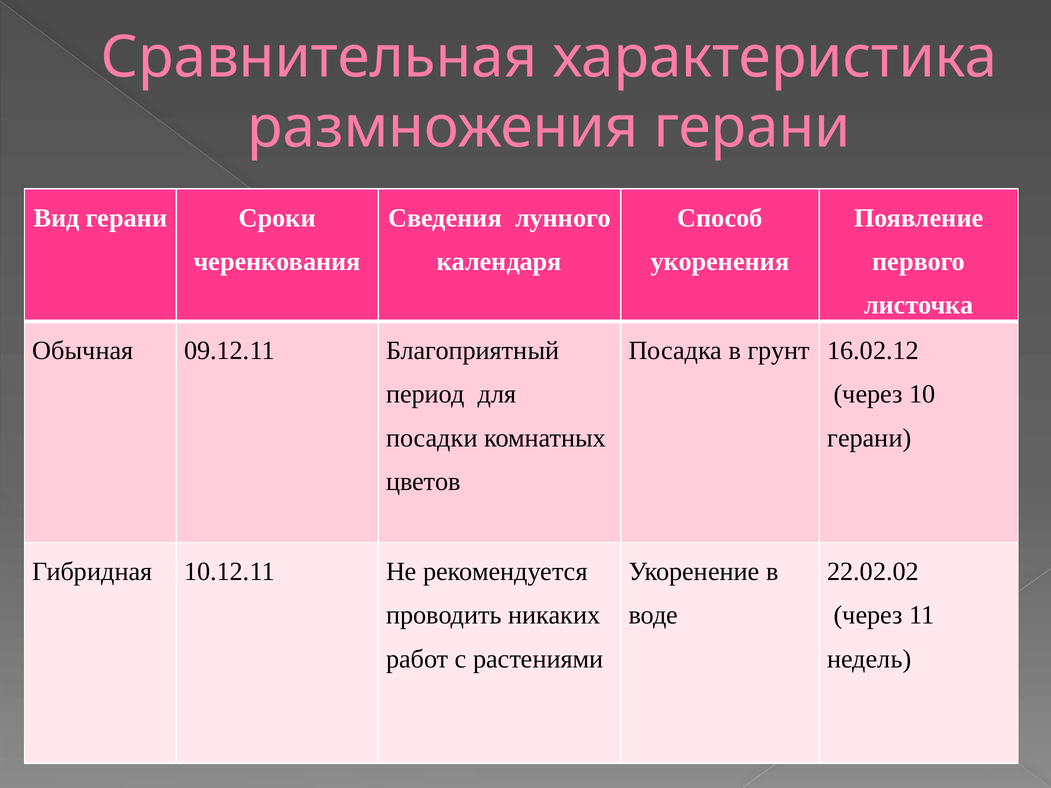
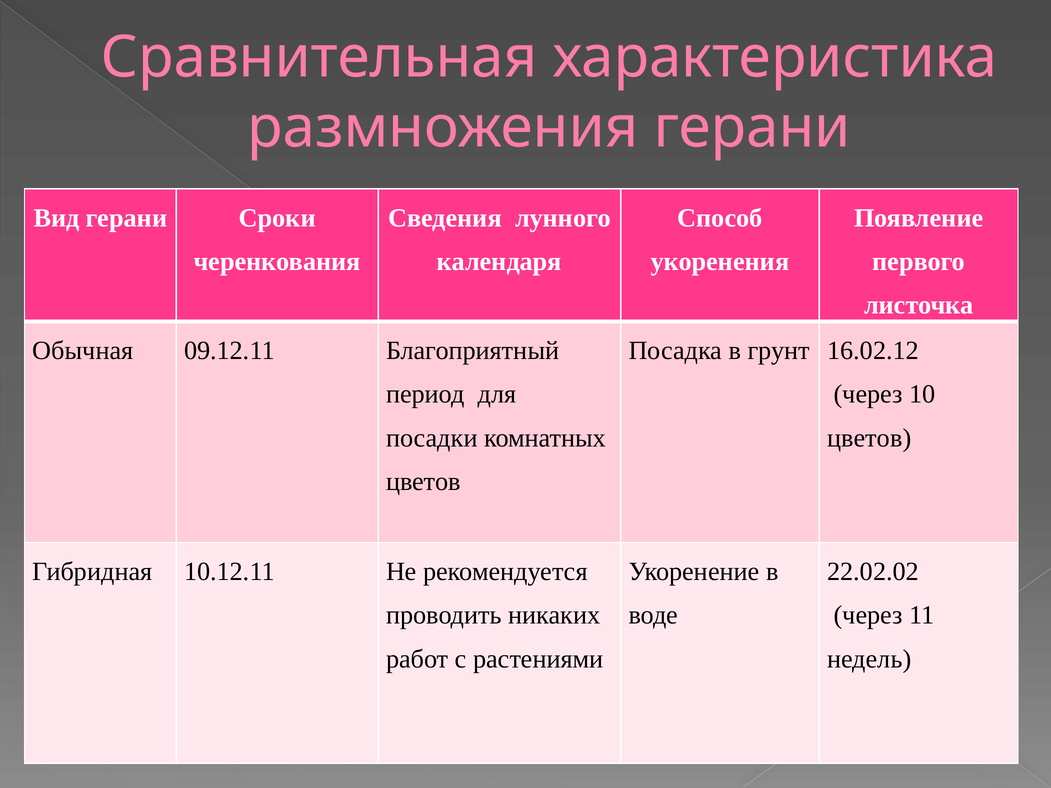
герани: герани -> цветов (869, 438)
